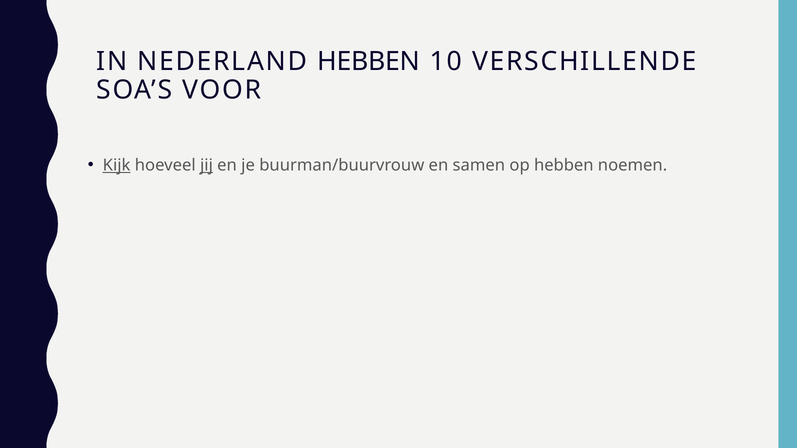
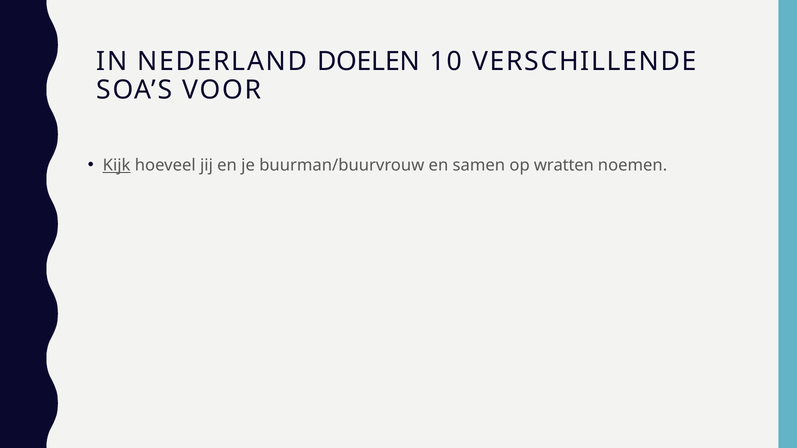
NEDERLAND HEBBEN: HEBBEN -> DOELEN (369, 61)
jij underline: present -> none (206, 166)
op hebben: hebben -> wratten (564, 166)
